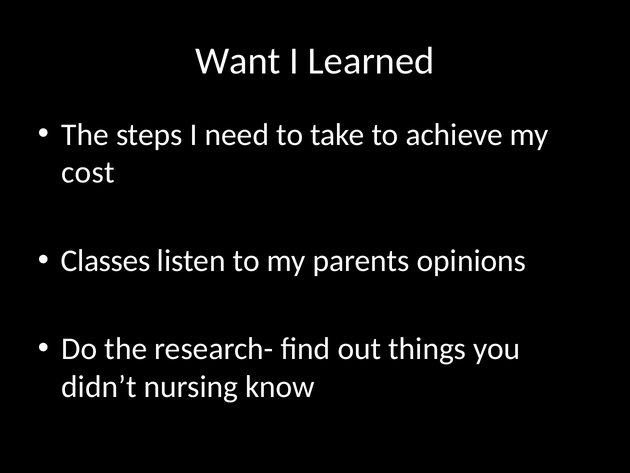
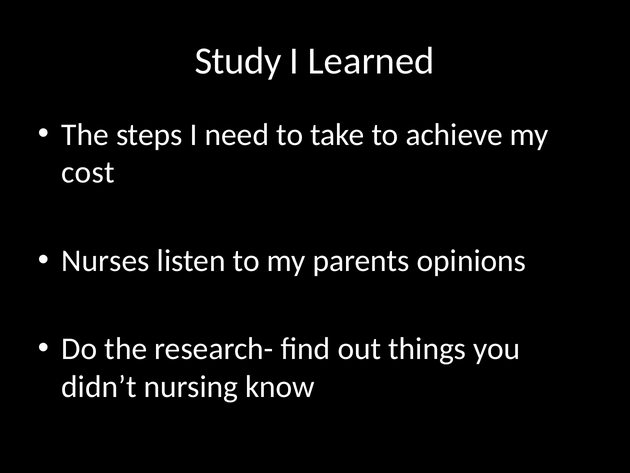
Want: Want -> Study (238, 61)
Classes: Classes -> Nurses (106, 261)
